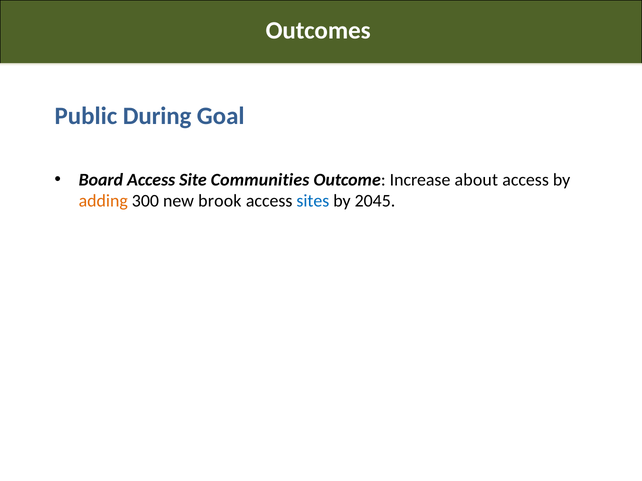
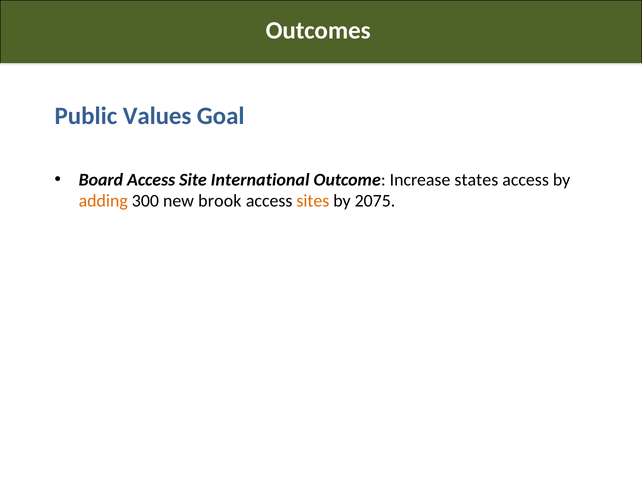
During: During -> Values (157, 116)
Communities: Communities -> International (260, 180)
about: about -> states (476, 180)
sites colour: blue -> orange (313, 201)
2045: 2045 -> 2075 (375, 201)
